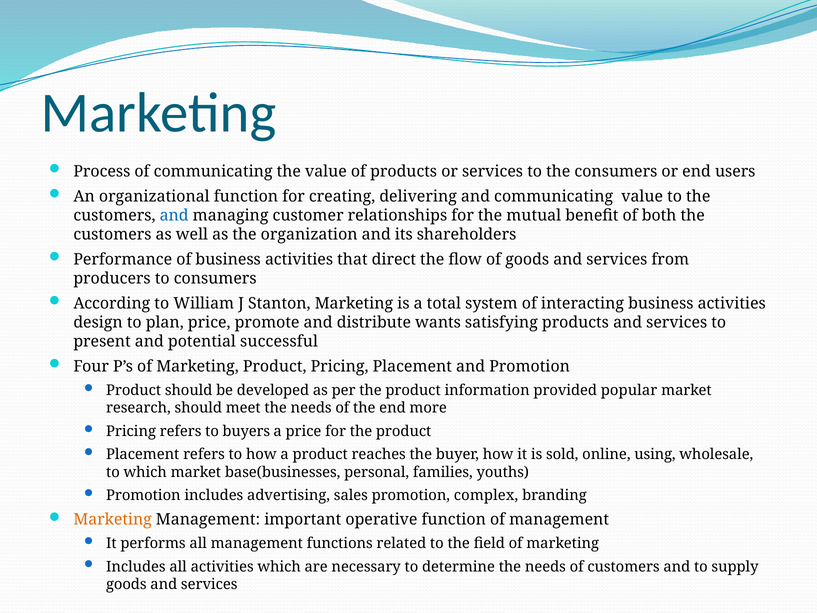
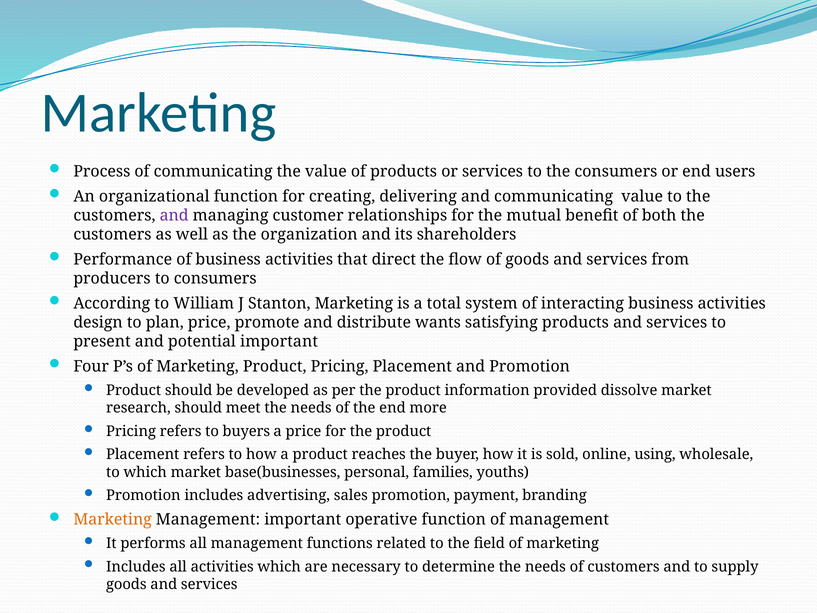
and colour: blue -> purple (174, 215)
potential successful: successful -> important (279, 341)
popular: popular -> dissolve (629, 390)
complex: complex -> payment (486, 495)
